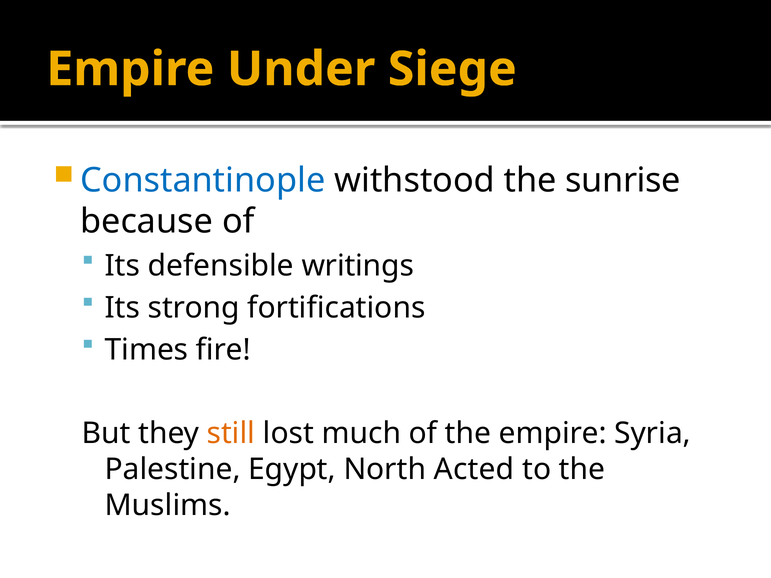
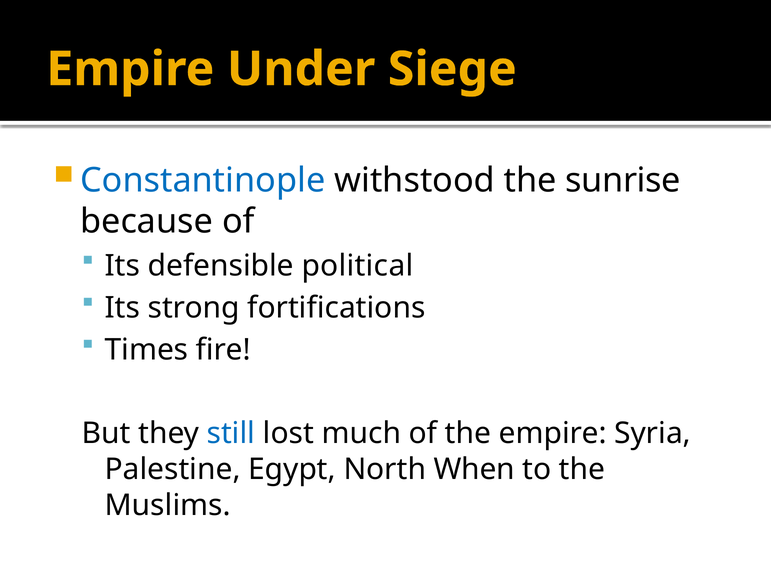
writings: writings -> political (357, 266)
still colour: orange -> blue (231, 434)
Acted: Acted -> When (474, 470)
